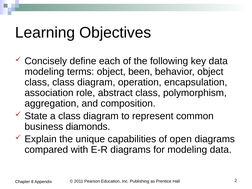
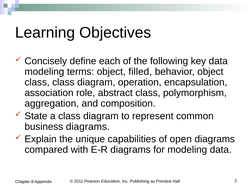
been: been -> filled (140, 72)
business diamonds: diamonds -> diagrams (88, 127)
